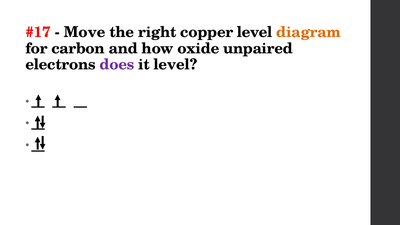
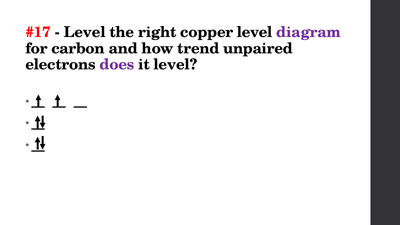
Move: Move -> Level (85, 32)
diagram colour: orange -> purple (309, 32)
oxide: oxide -> trend (198, 48)
